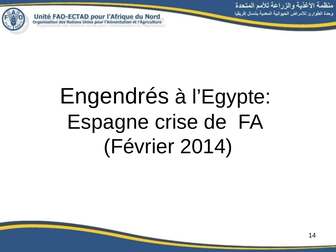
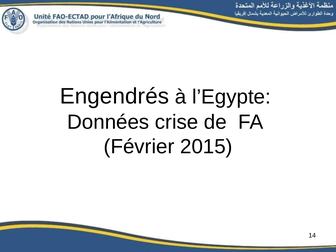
Espagne: Espagne -> Données (108, 122)
2014: 2014 -> 2015 (206, 147)
